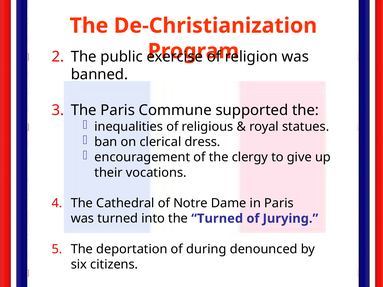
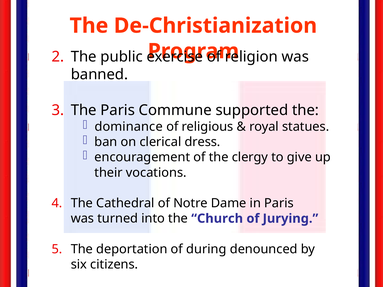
inequalities: inequalities -> dominance (129, 127)
the Turned: Turned -> Church (217, 219)
